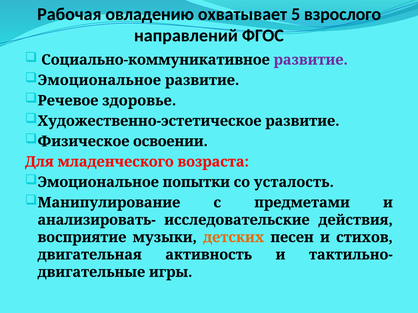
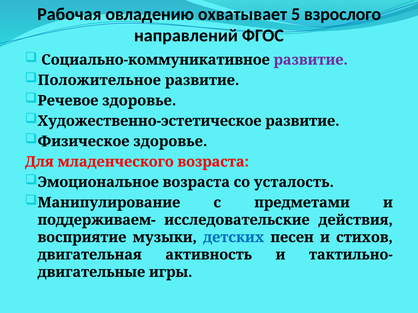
Эмоциональное: Эмоциональное -> Положительное (99, 80)
Физическое освоении: освоении -> здоровье (170, 142)
Эмоциональное попытки: попытки -> возраста (196, 182)
анализировать-: анализировать- -> поддерживаем- (97, 220)
детских colour: orange -> blue (234, 238)
